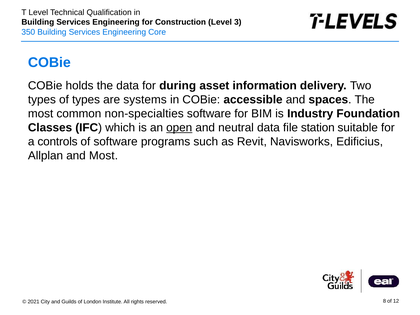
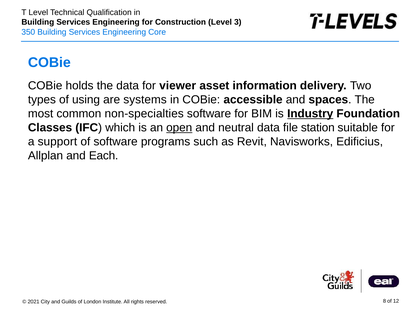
during: during -> viewer (178, 86)
of types: types -> using (86, 100)
Industry underline: none -> present (310, 114)
controls: controls -> support (57, 142)
and Most: Most -> Each (104, 156)
